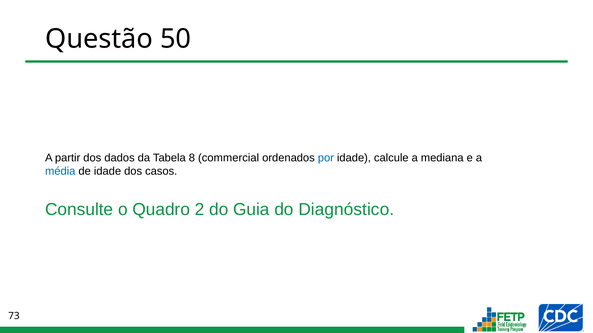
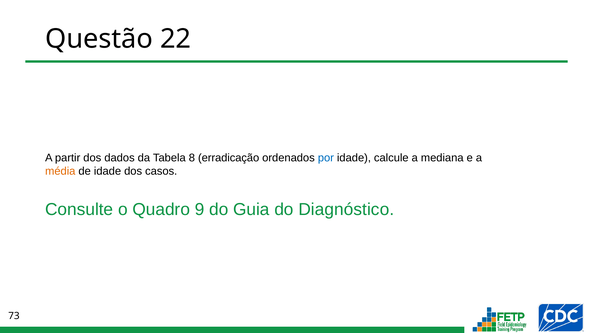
50: 50 -> 22 (176, 39)
commercial: commercial -> erradicação (229, 158)
média colour: blue -> orange (60, 171)
2: 2 -> 9 (200, 210)
